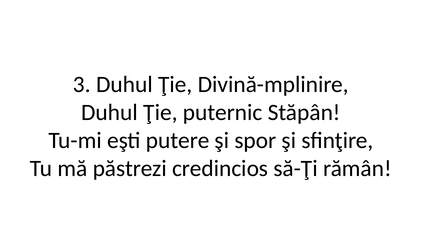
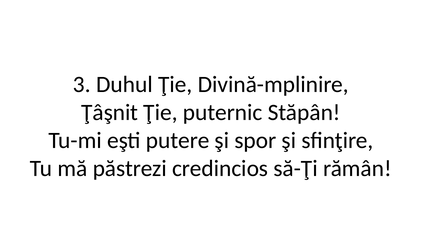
Duhul: Duhul -> Ţâşnit (110, 113)
